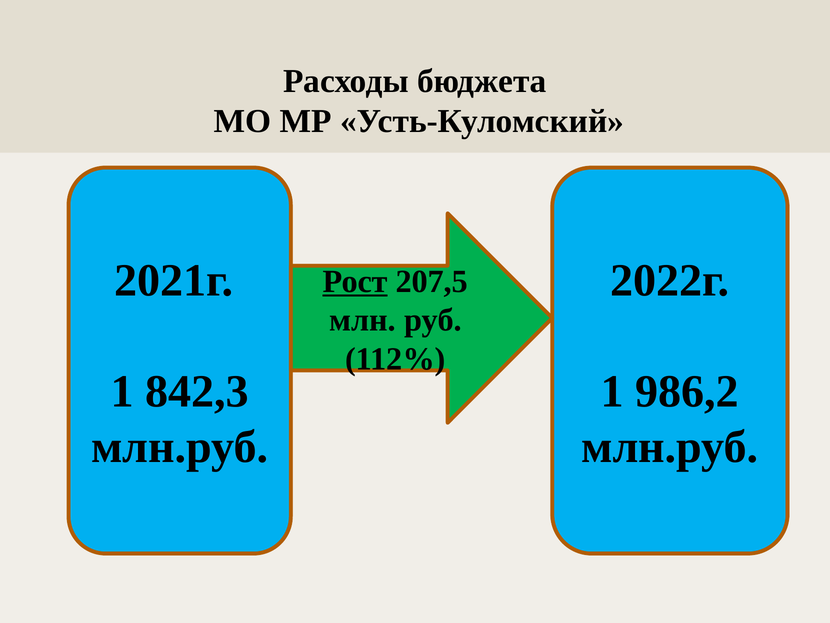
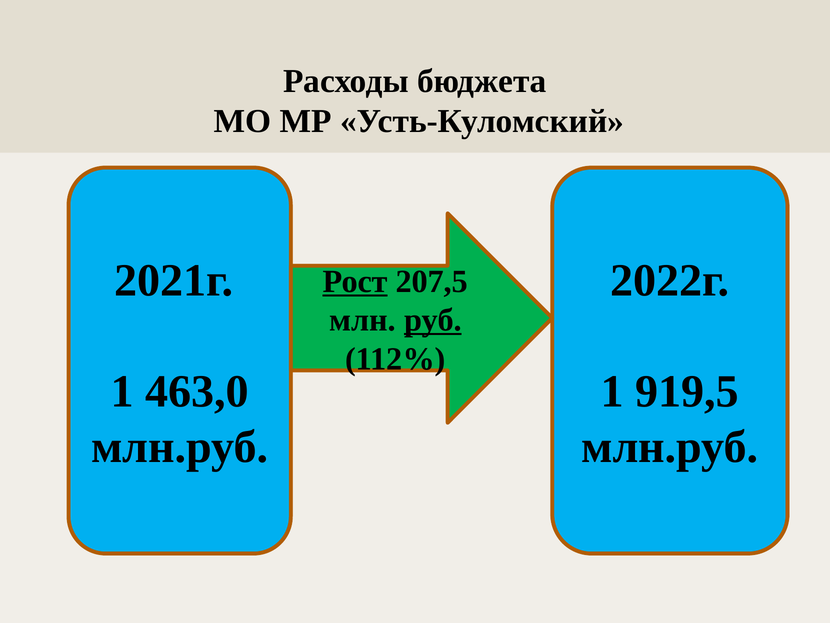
руб underline: none -> present (433, 320)
842,3: 842,3 -> 463,0 (197, 391)
986,2: 986,2 -> 919,5 (687, 391)
